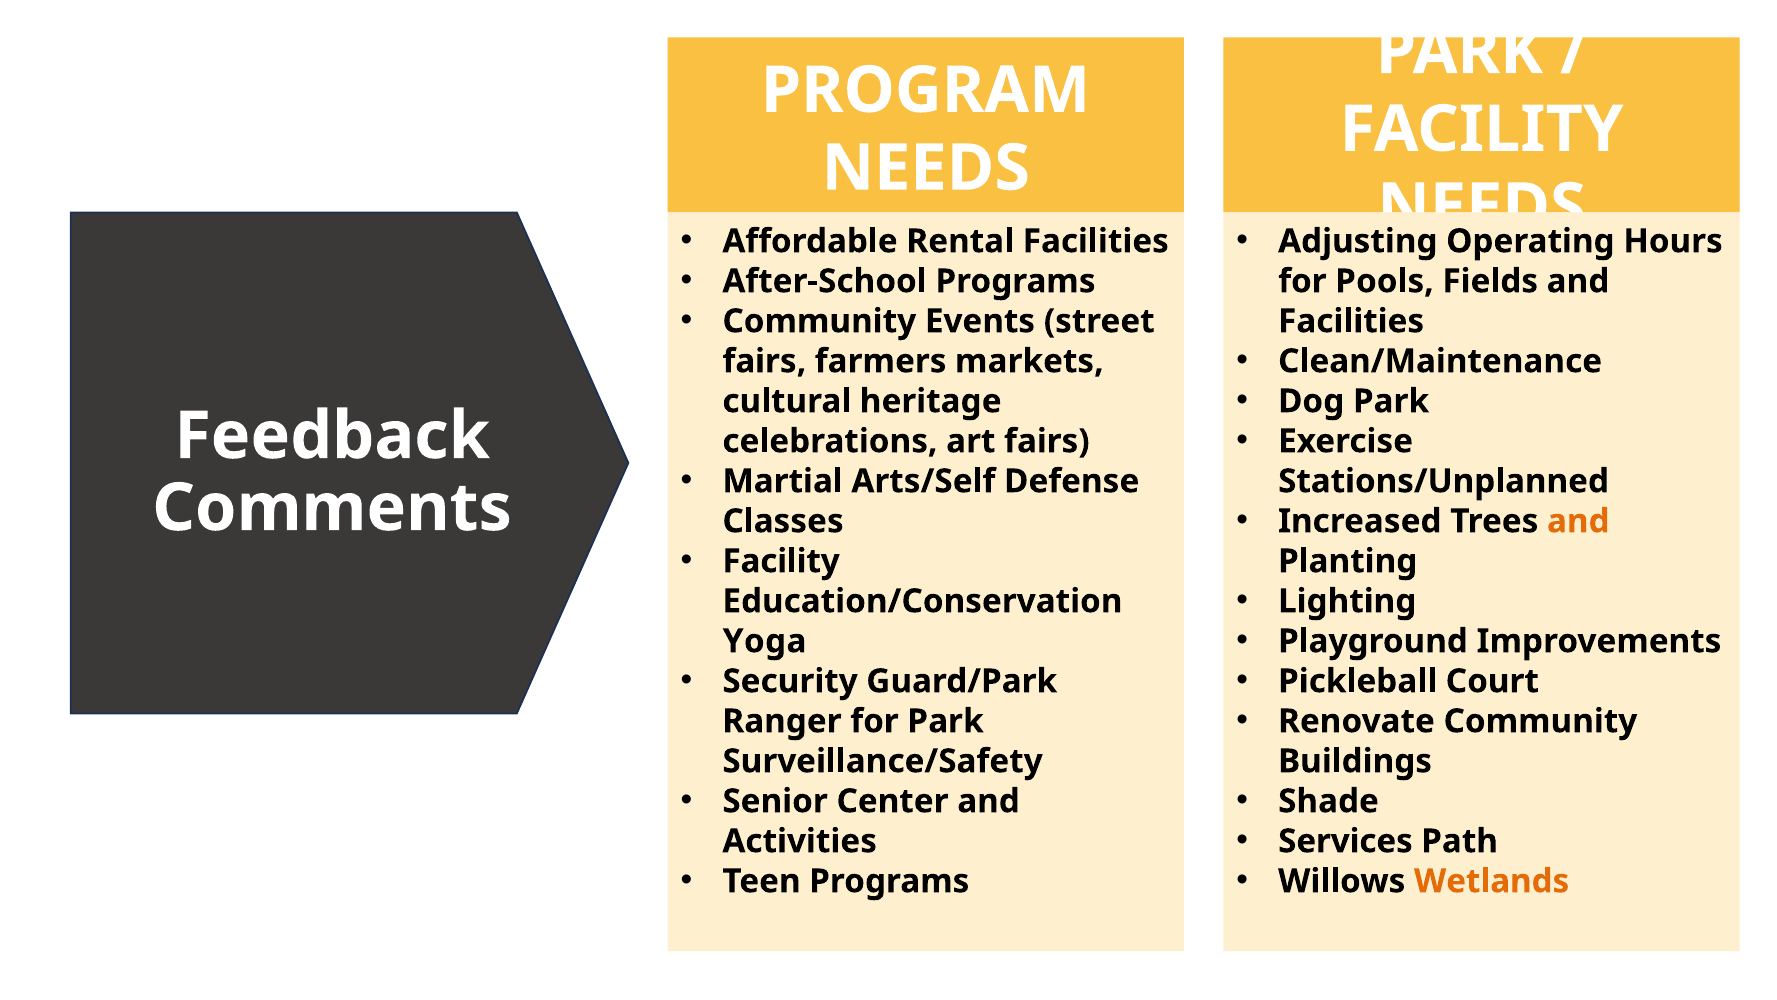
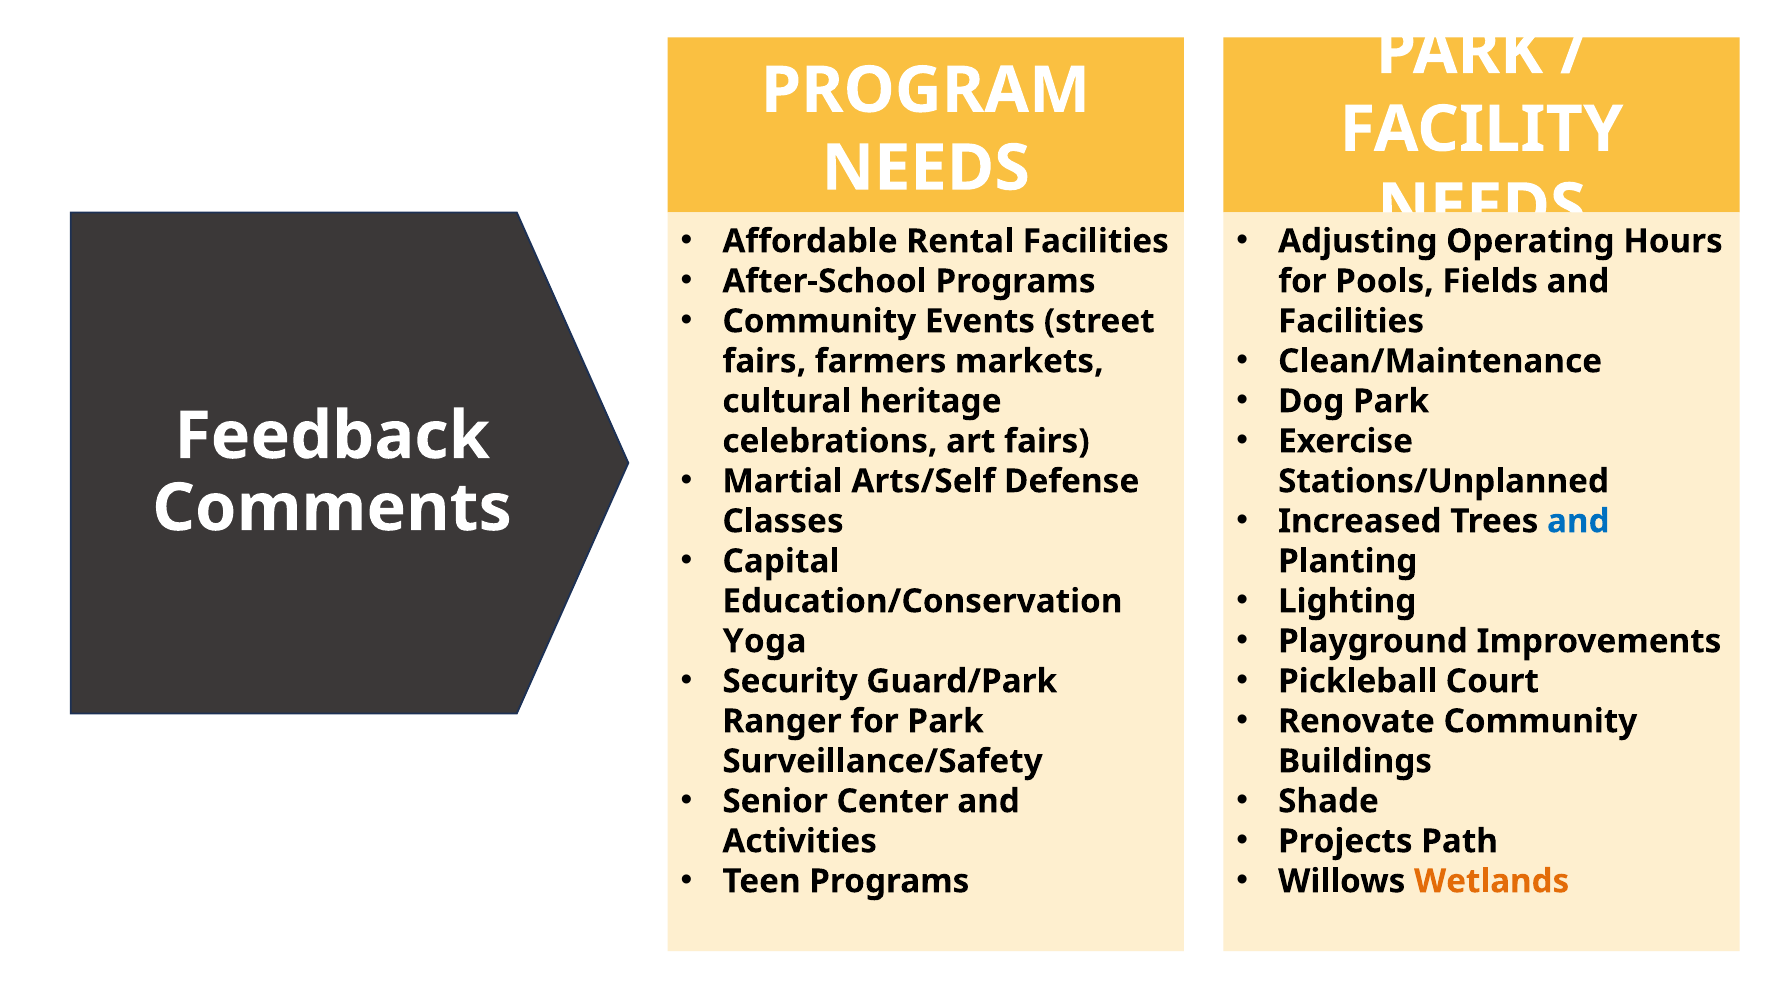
and colour: orange -> blue (1578, 521)
Facility: Facility -> Capital (781, 561)
Services: Services -> Projects (1345, 841)
